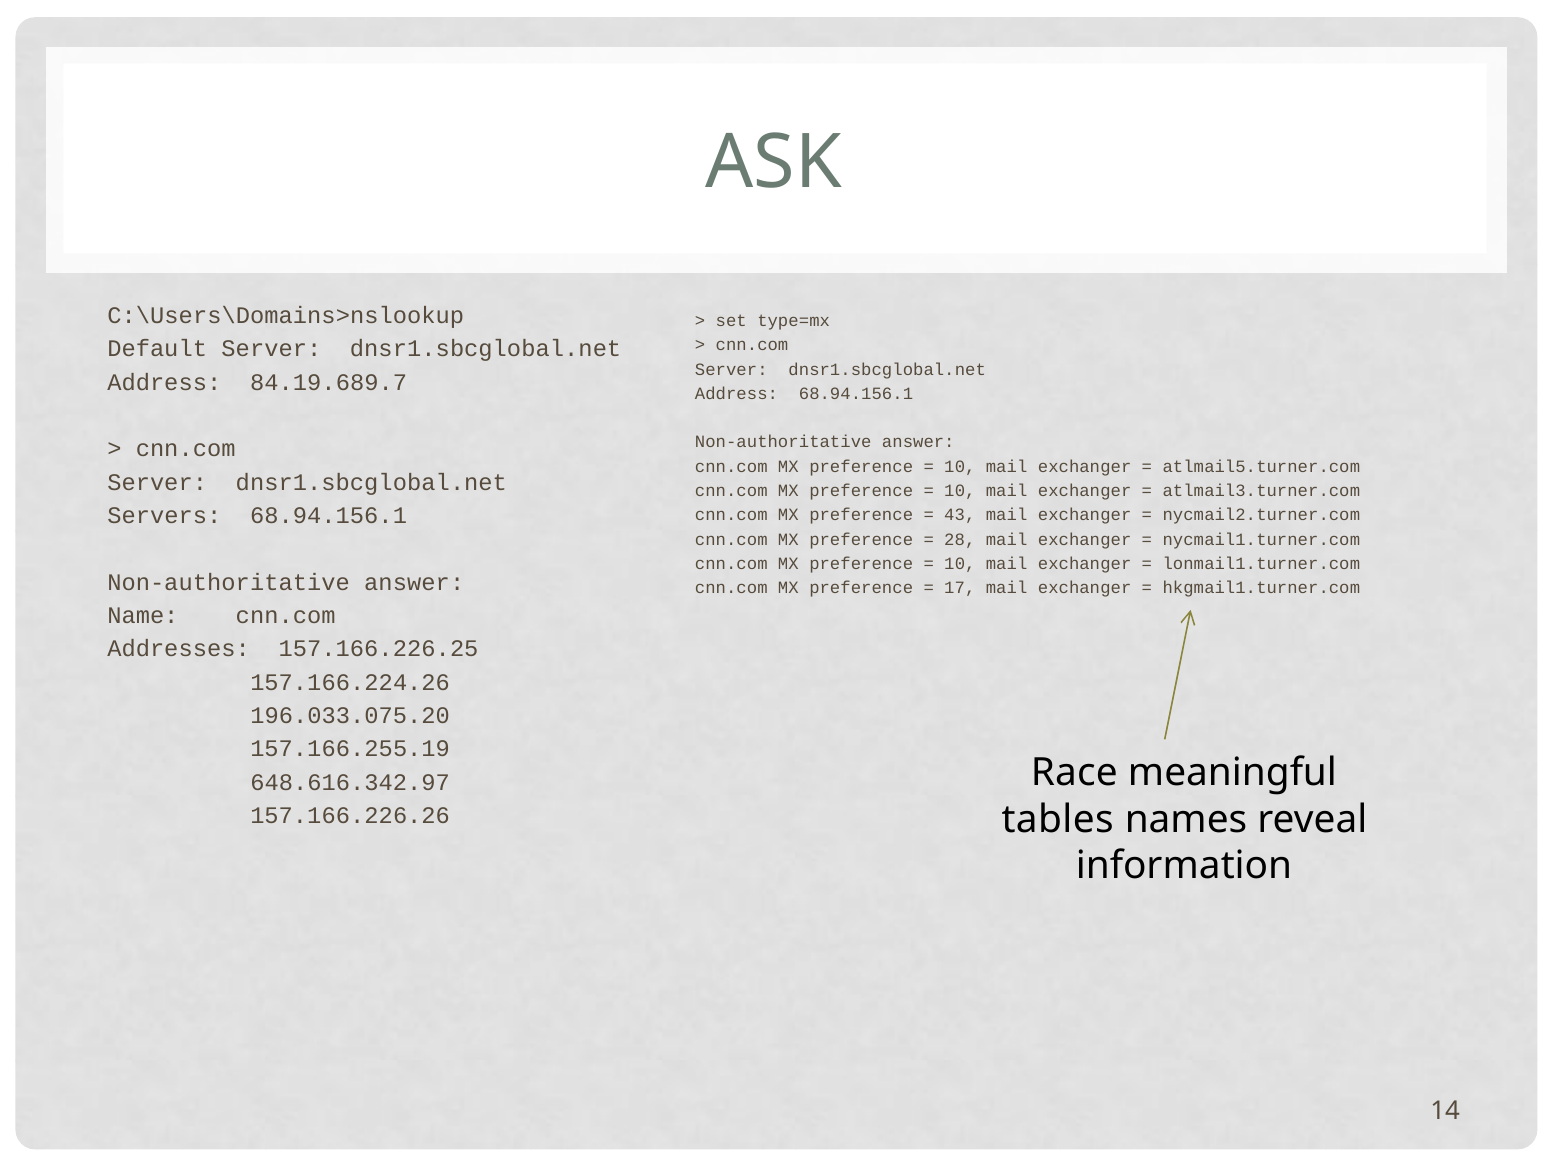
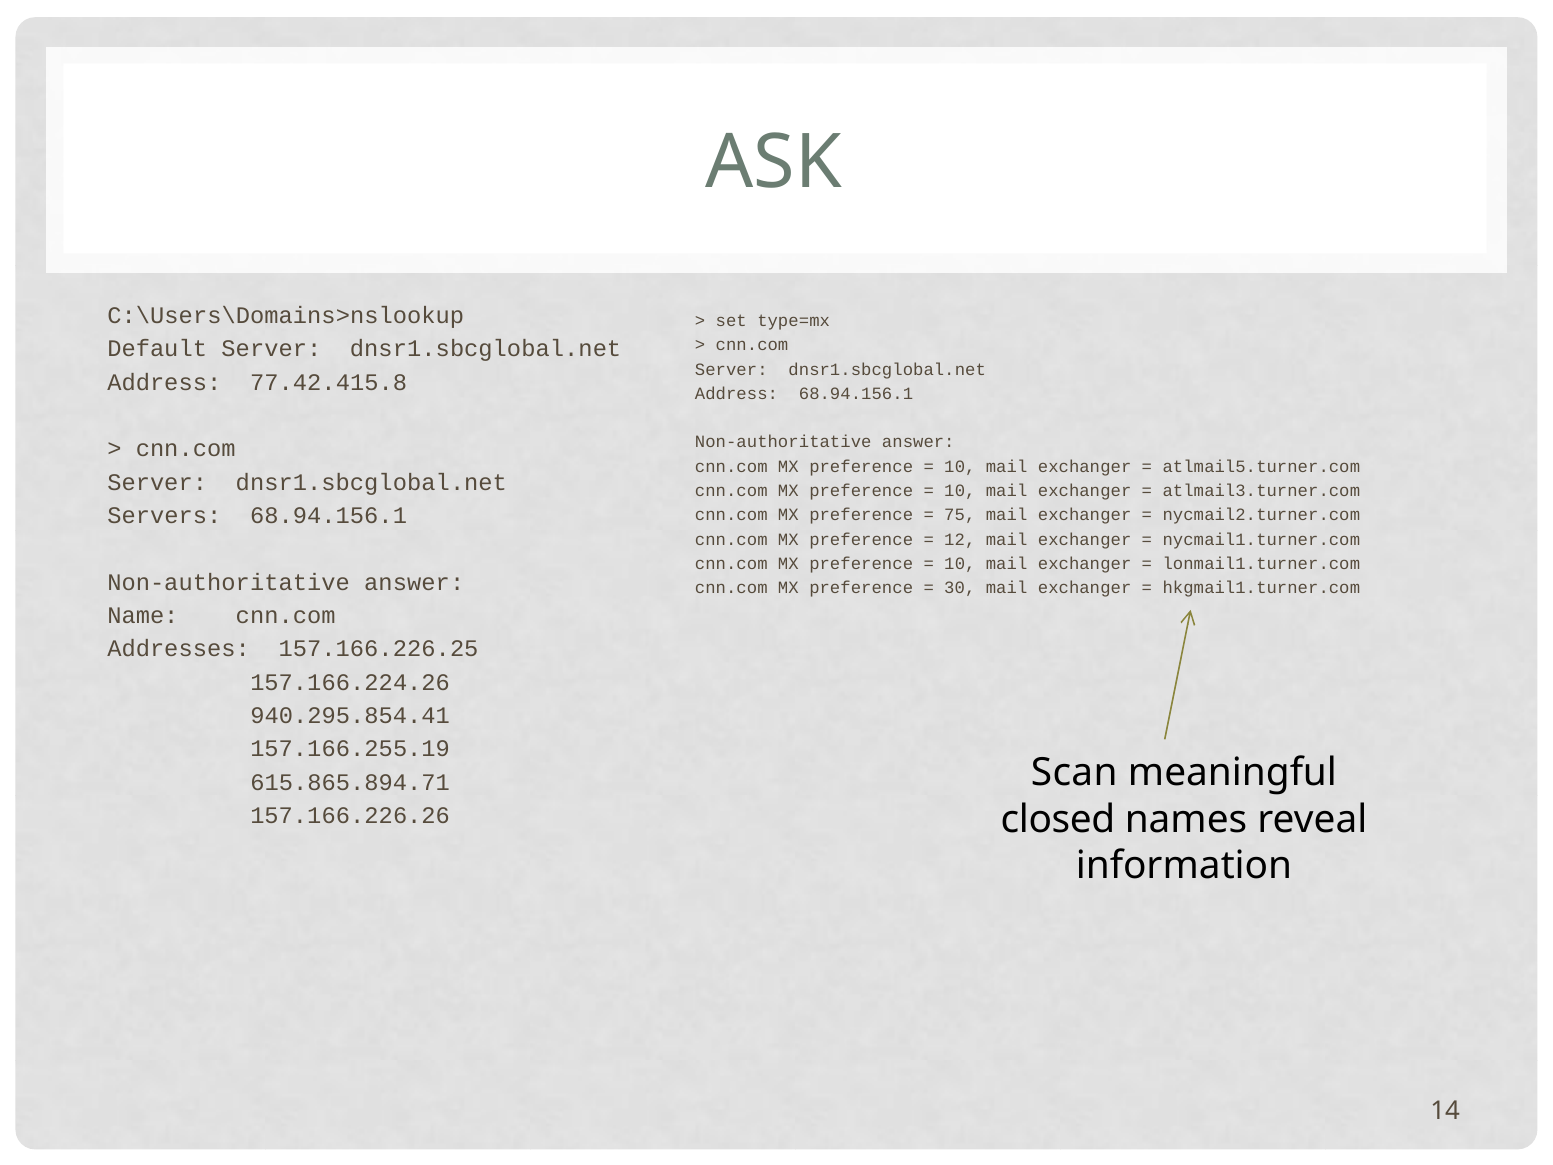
84.19.689.7: 84.19.689.7 -> 77.42.415.8 (329, 382)
43: 43 -> 75 (960, 515)
28: 28 -> 12 (960, 539)
17: 17 -> 30 (960, 588)
196.033.075.20: 196.033.075.20 -> 940.295.854.41 (350, 716)
Race: Race -> Scan (1074, 773)
648.616.342.97: 648.616.342.97 -> 615.865.894.71 (350, 782)
tables: tables -> closed (1058, 819)
